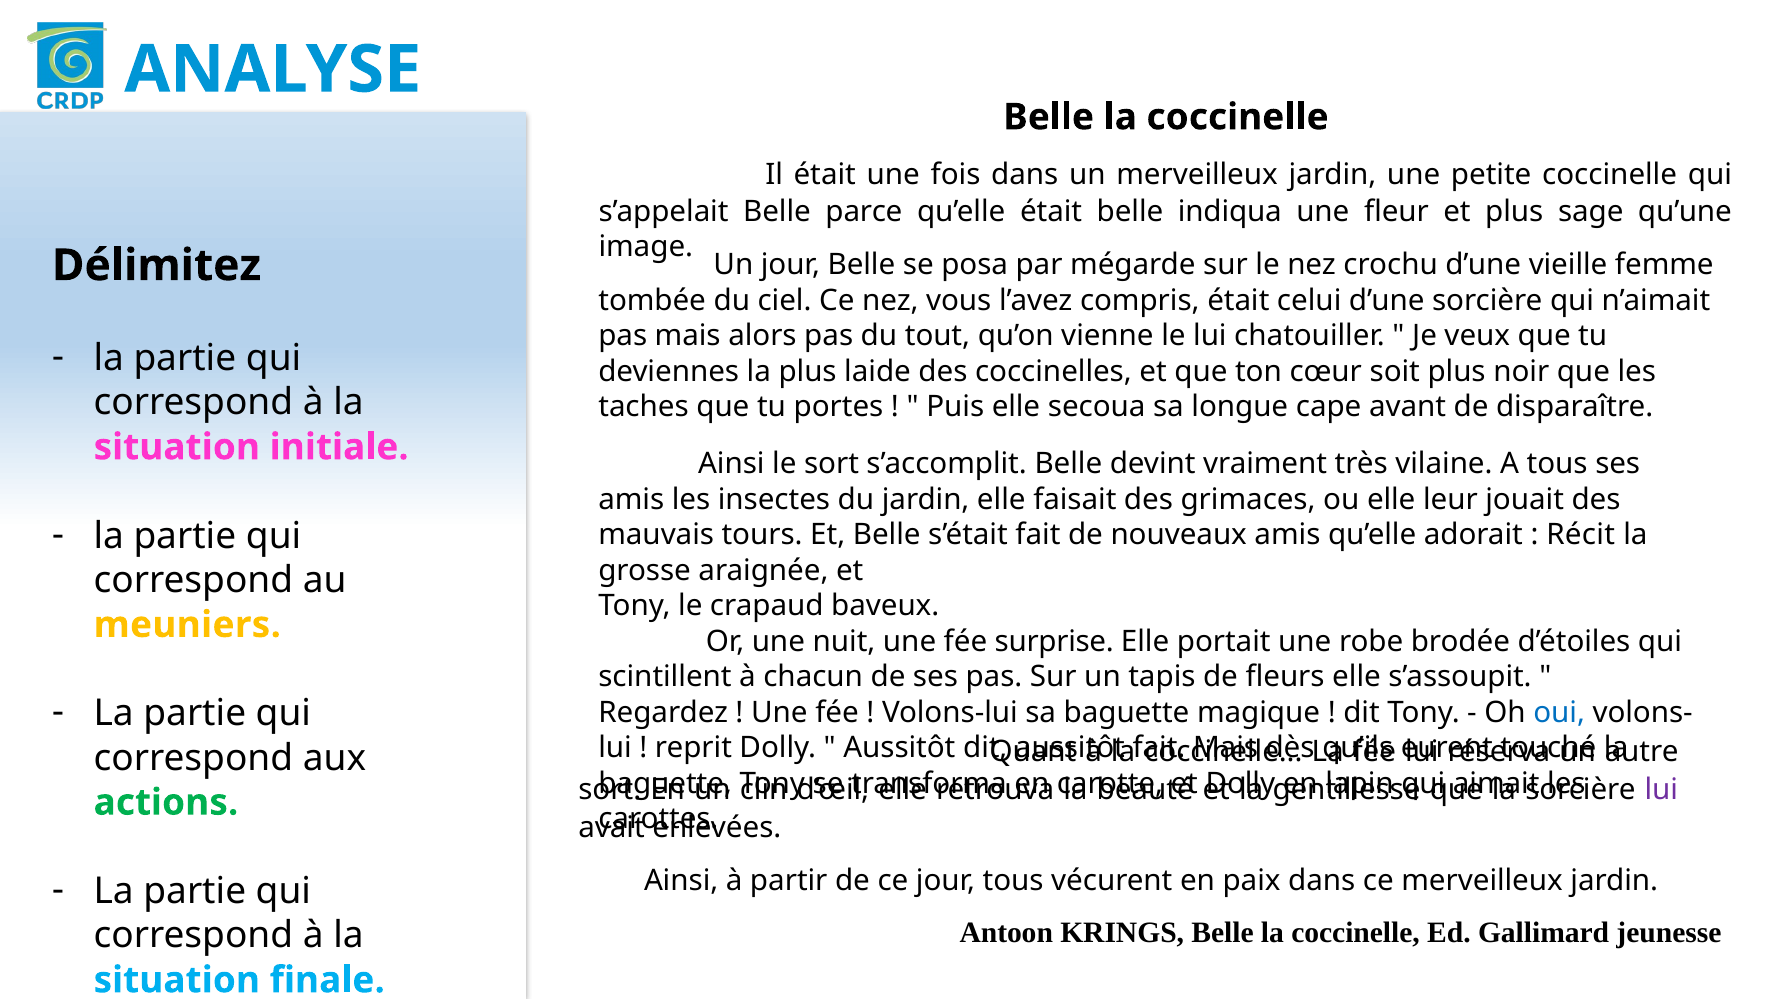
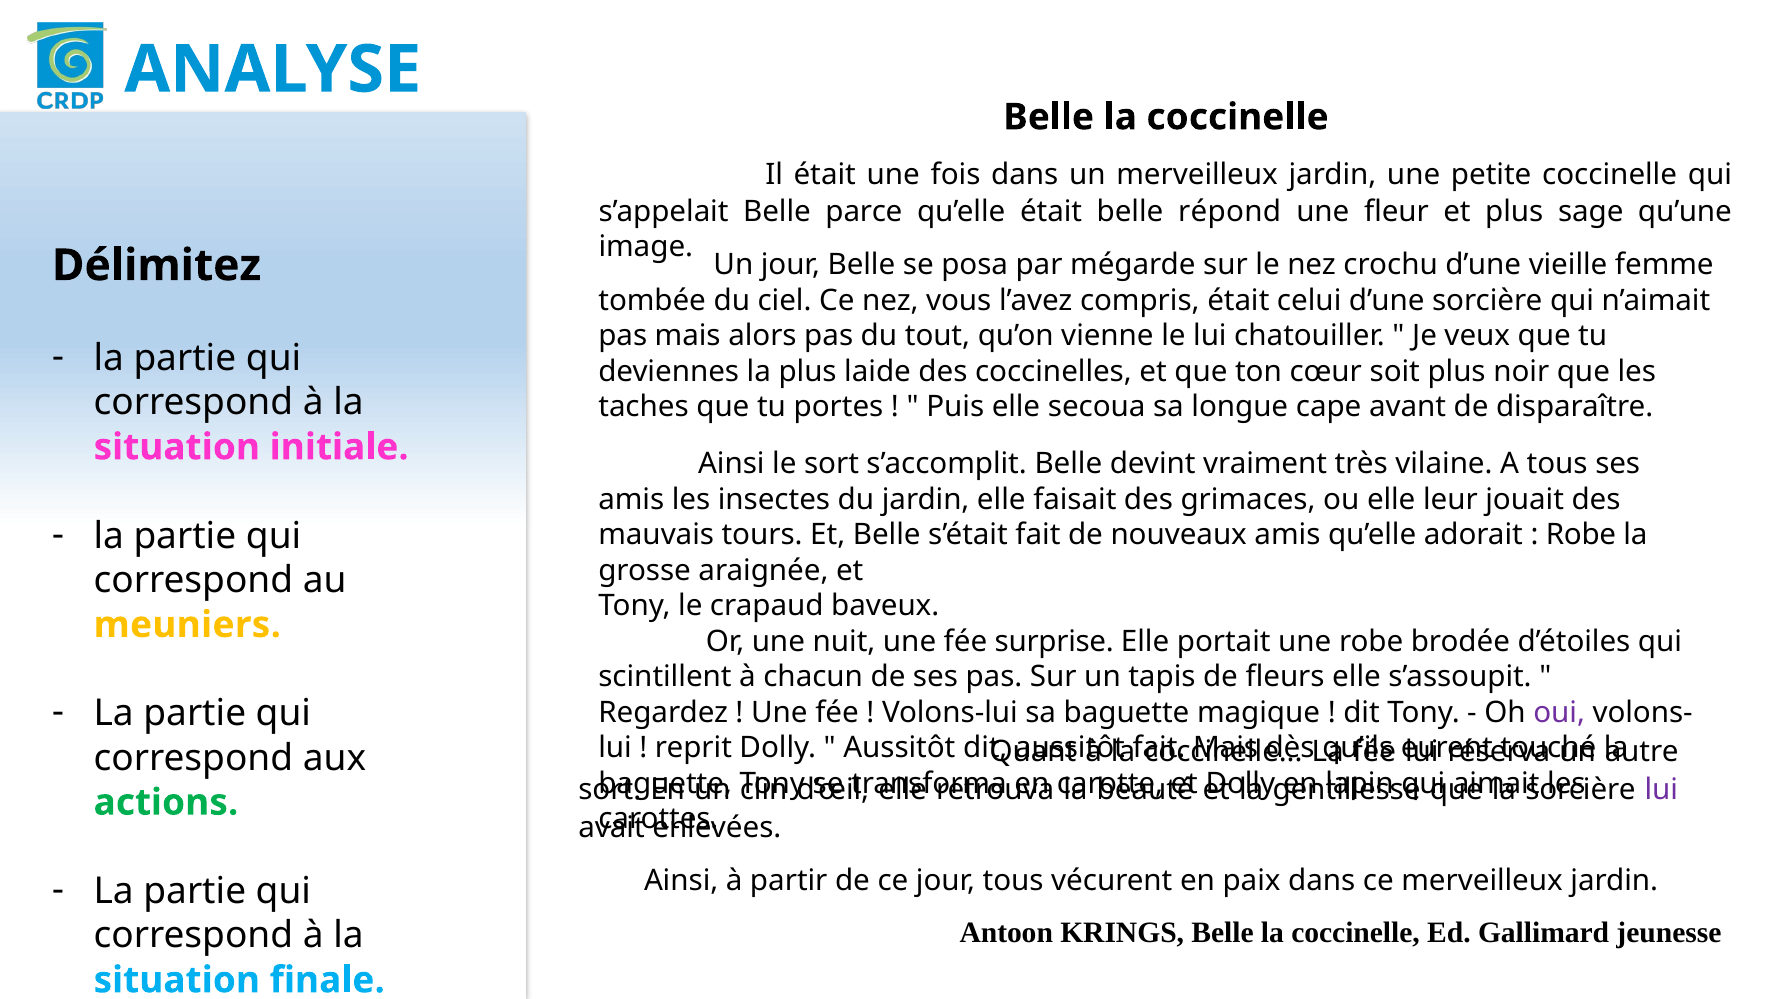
indiqua: indiqua -> répond (1230, 211)
Récit: Récit -> Robe (1581, 535)
oui colour: blue -> purple (1559, 713)
